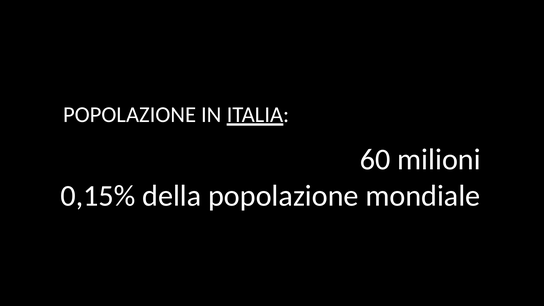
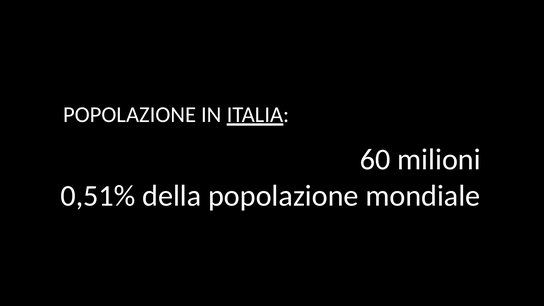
0,15%: 0,15% -> 0,51% (98, 196)
